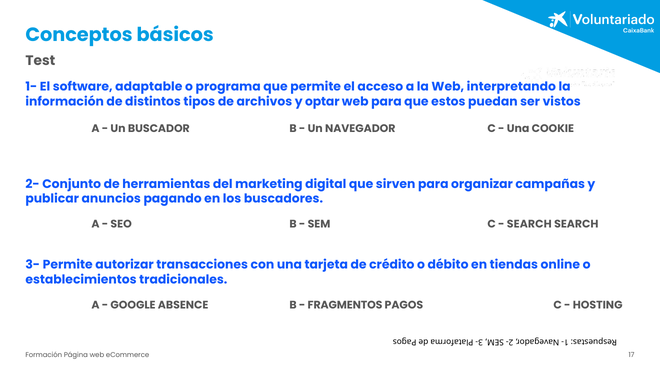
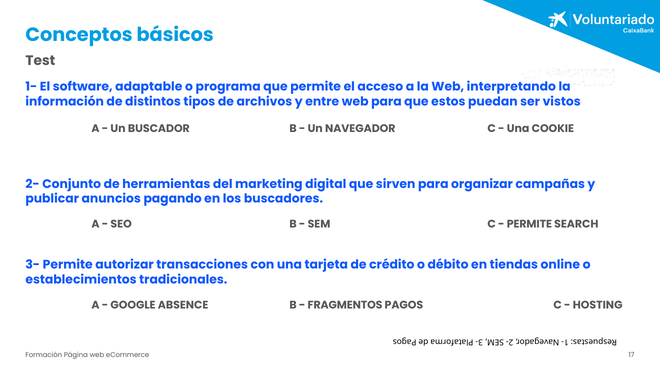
optar: optar -> entre (322, 102)
SEARCH: SEARCH -> PERMITE (529, 224)
